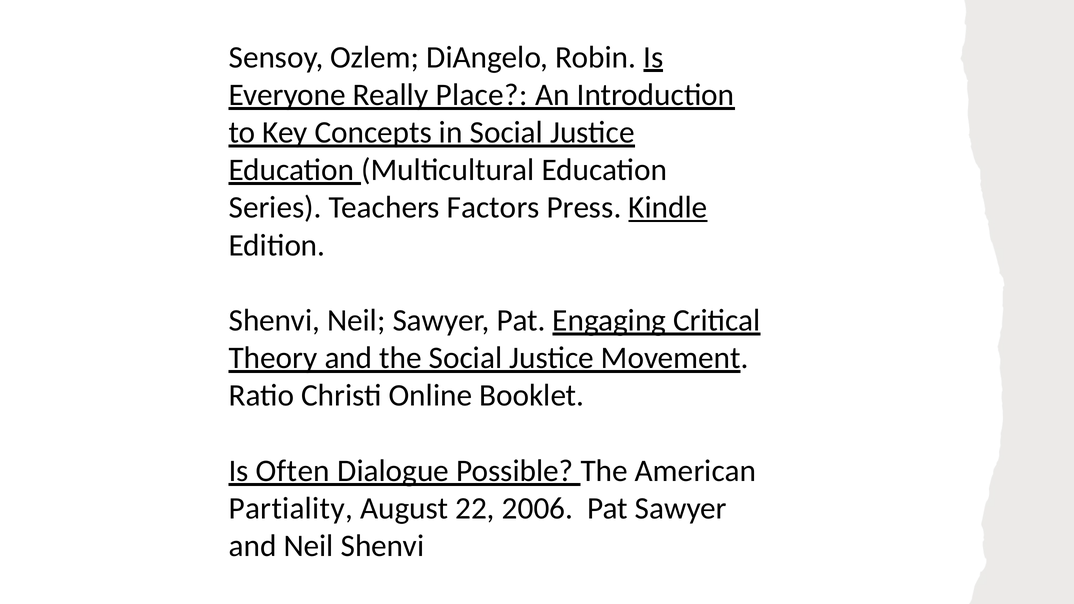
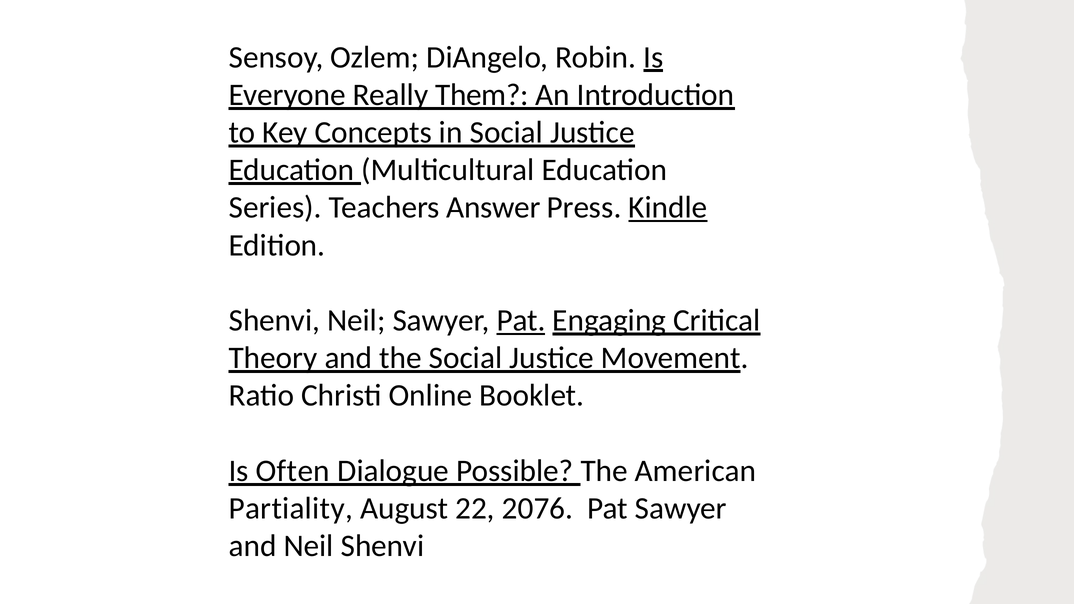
Place: Place -> Them (482, 95)
Factors: Factors -> Answer (493, 208)
Pat underline: none -> present (521, 320)
2006: 2006 -> 2076 (537, 509)
